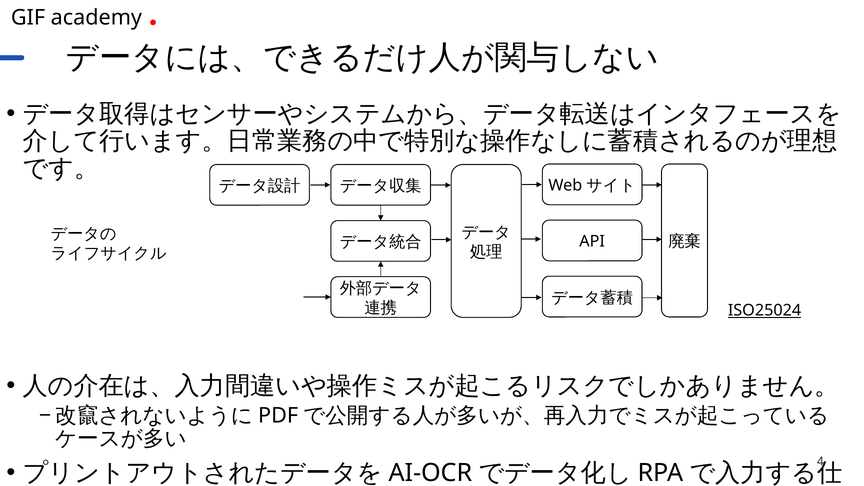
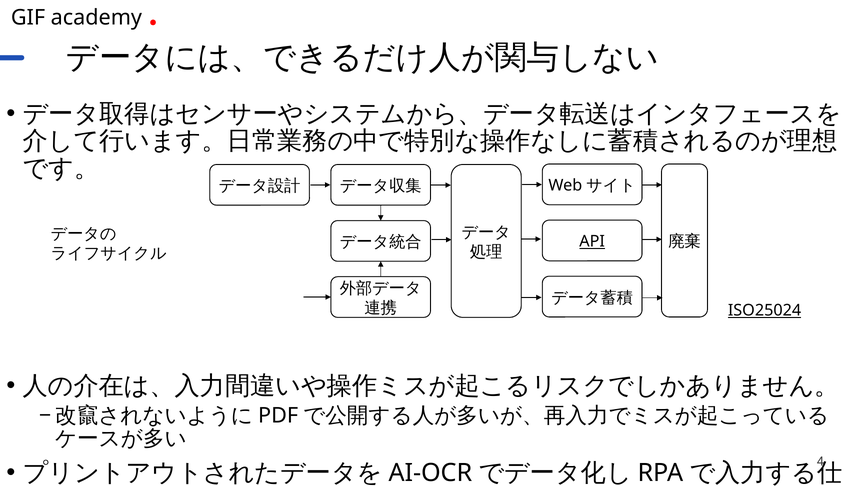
API underline: none -> present (592, 242)
